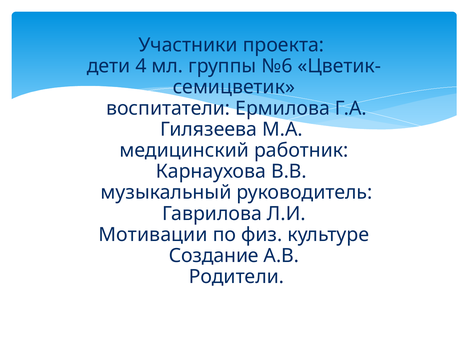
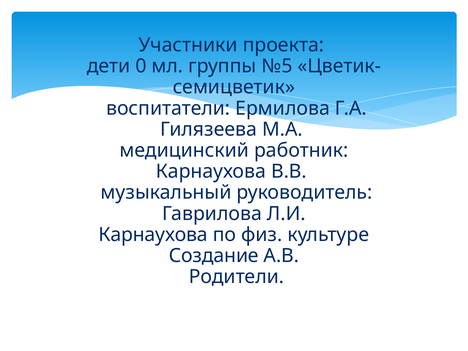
4: 4 -> 0 (141, 66)
№6: №6 -> №5 (277, 66)
Мотивации: Мотивации -> Карнаухова (153, 235)
